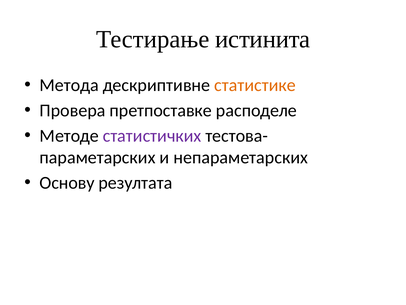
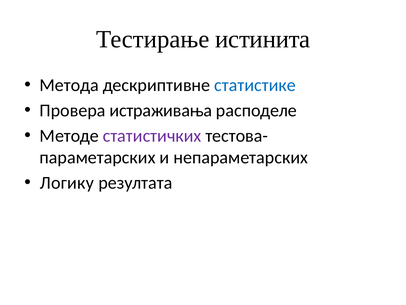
статистике colour: orange -> blue (255, 85)
претпоставке: претпоставке -> истраживања (161, 110)
Основу: Основу -> Логику (67, 183)
